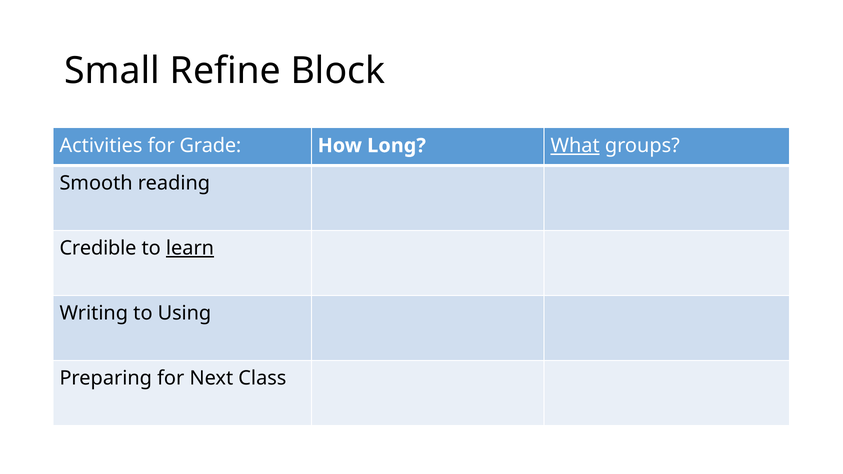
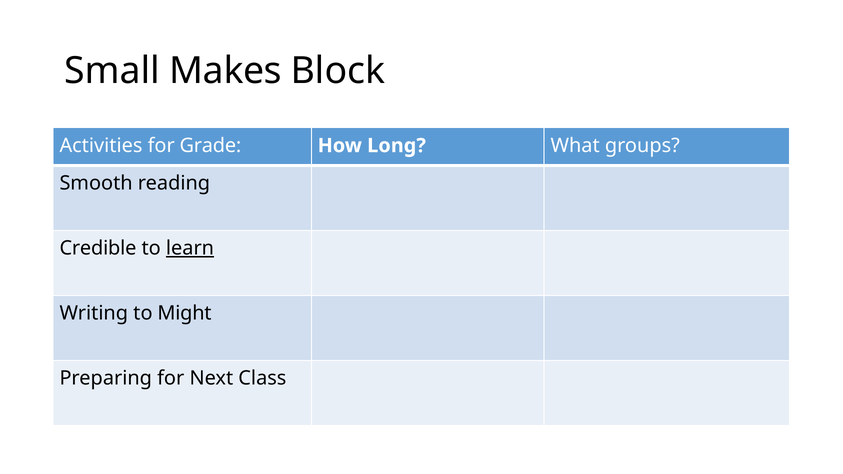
Refine: Refine -> Makes (226, 71)
What underline: present -> none (575, 146)
Using: Using -> Might (184, 313)
